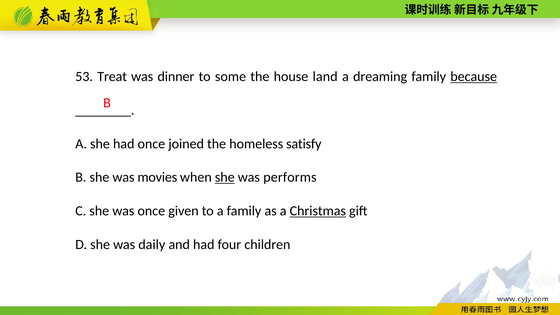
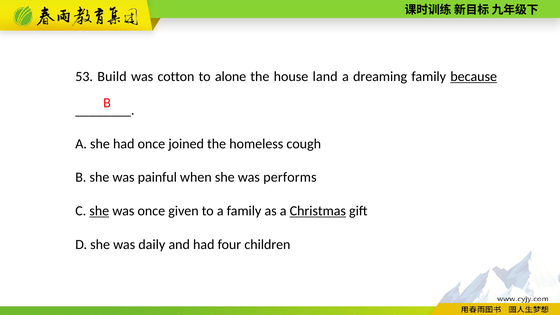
Treat: Treat -> Build (112, 77)
dinner: dinner -> cotton (176, 77)
some: some -> alone (231, 77)
satisfy: satisfy -> cough (304, 144)
movies: movies -> painful (157, 177)
she underline: present -> none (225, 177)
she underline: none -> present (99, 211)
